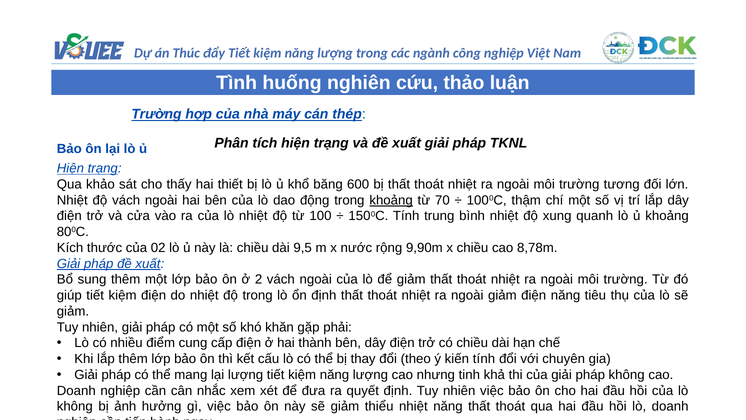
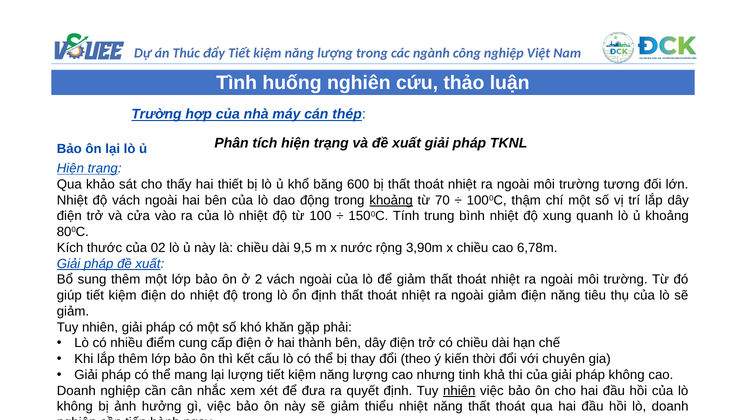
9,90m: 9,90m -> 3,90m (424, 248)
8,78m: 8,78m -> 6,78m (537, 248)
kiến tính: tính -> thời (484, 359)
nhiên underline: none -> present (459, 390)
